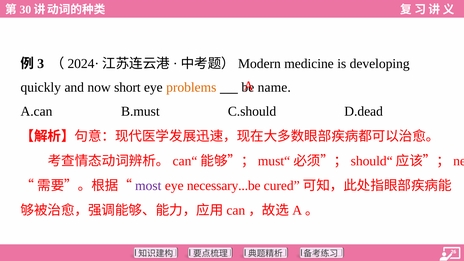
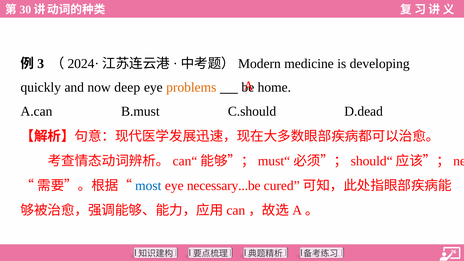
short: short -> deep (127, 87)
name: name -> home (274, 87)
most colour: purple -> blue (148, 186)
